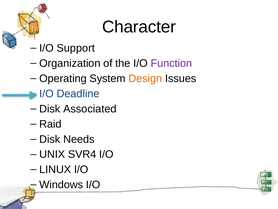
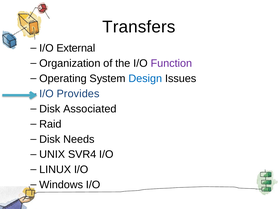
Character: Character -> Transfers (139, 27)
Support: Support -> External (76, 48)
Design colour: orange -> blue (145, 78)
Deadline: Deadline -> Provides (78, 93)
